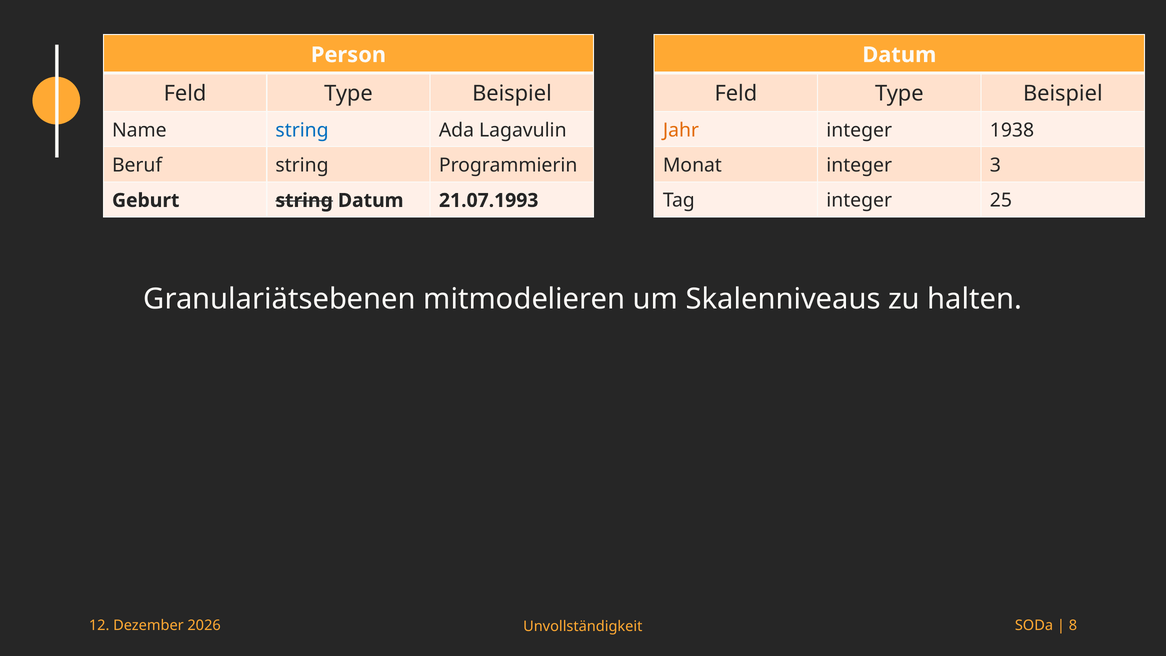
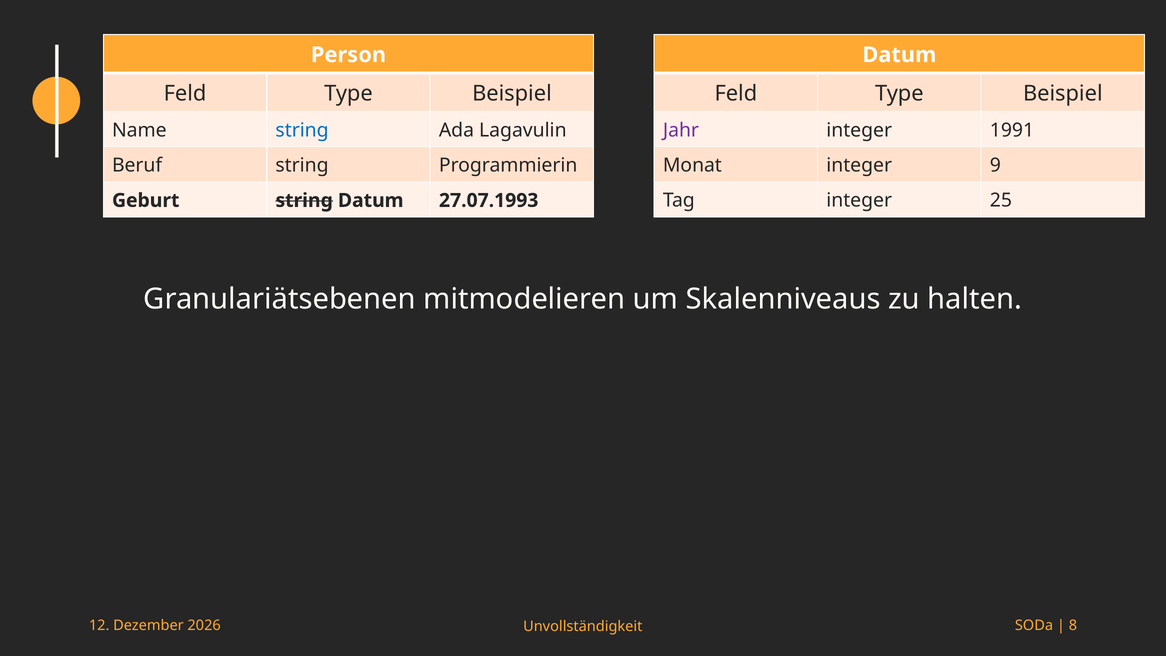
Jahr colour: orange -> purple (681, 130)
1938: 1938 -> 1991 (1012, 130)
3: 3 -> 9 (995, 165)
21.07.1993: 21.07.1993 -> 27.07.1993 (489, 200)
